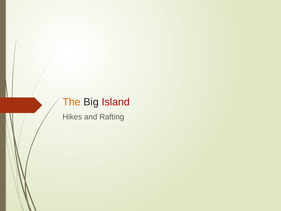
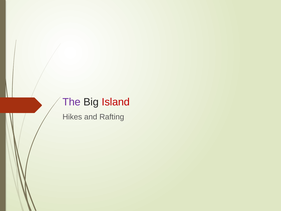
The colour: orange -> purple (72, 102)
